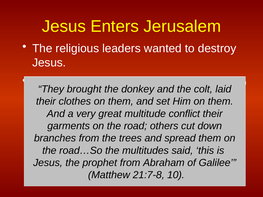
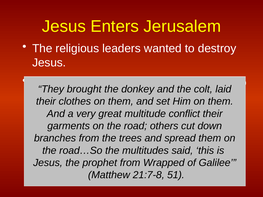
Abraham: Abraham -> Wrapped (164, 163)
10: 10 -> 51 (176, 175)
